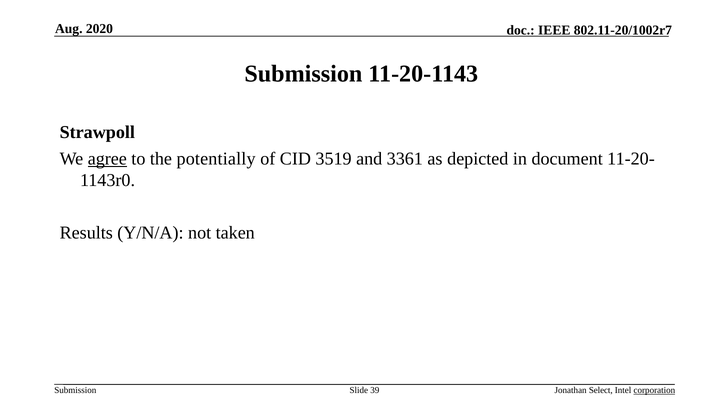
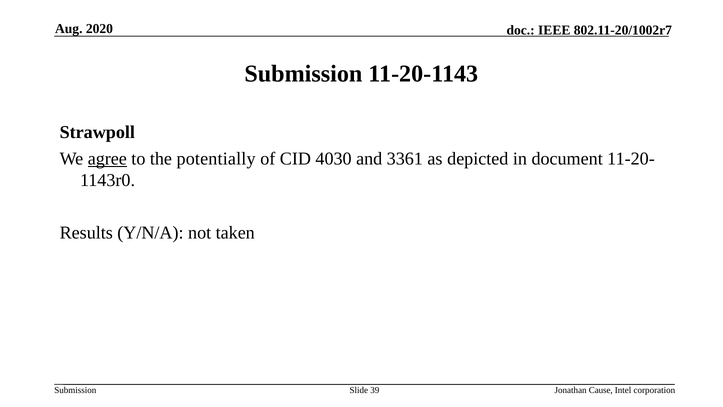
3519: 3519 -> 4030 (334, 159)
Select: Select -> Cause (601, 390)
corporation underline: present -> none (654, 390)
